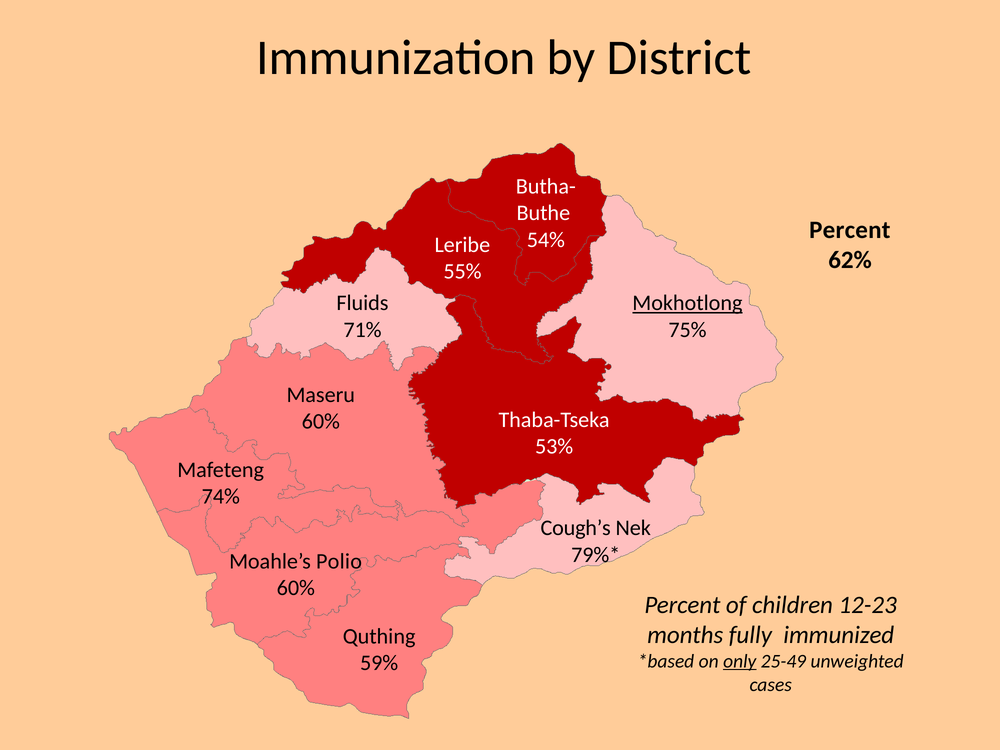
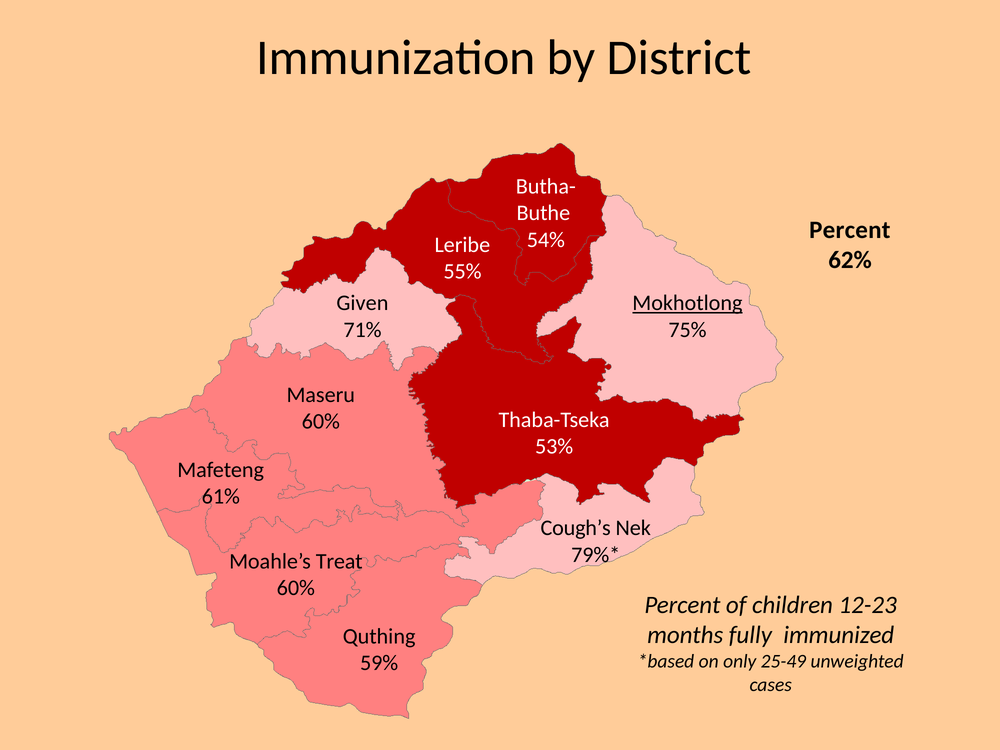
Fluids: Fluids -> Given (362, 303)
74%: 74% -> 61% (221, 496)
Polio: Polio -> Treat (339, 561)
only underline: present -> none (740, 661)
